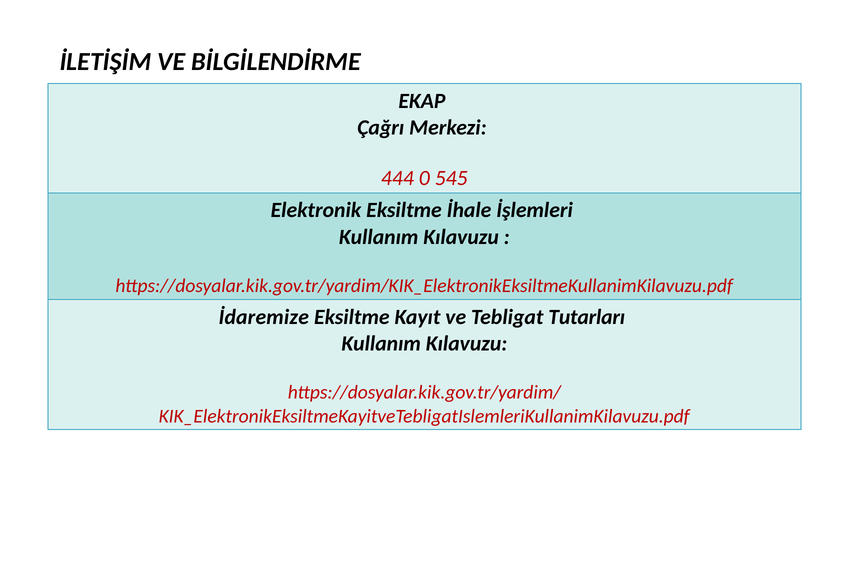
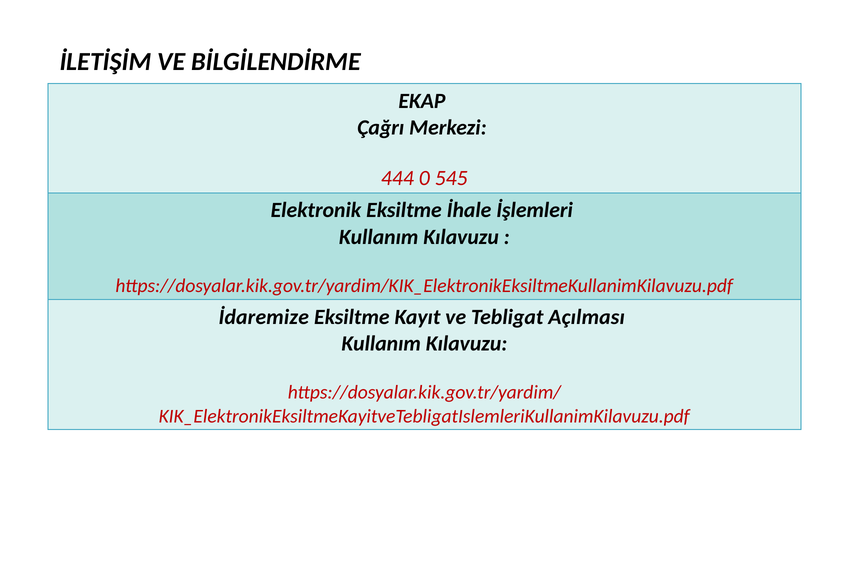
Tutarları: Tutarları -> Açılması (587, 317)
